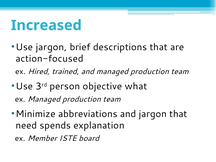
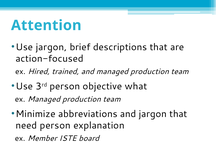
Increased: Increased -> Attention (46, 25)
need spends: spends -> person (55, 125)
